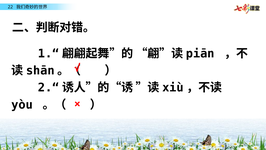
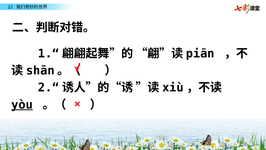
yòu underline: none -> present (22, 104)
